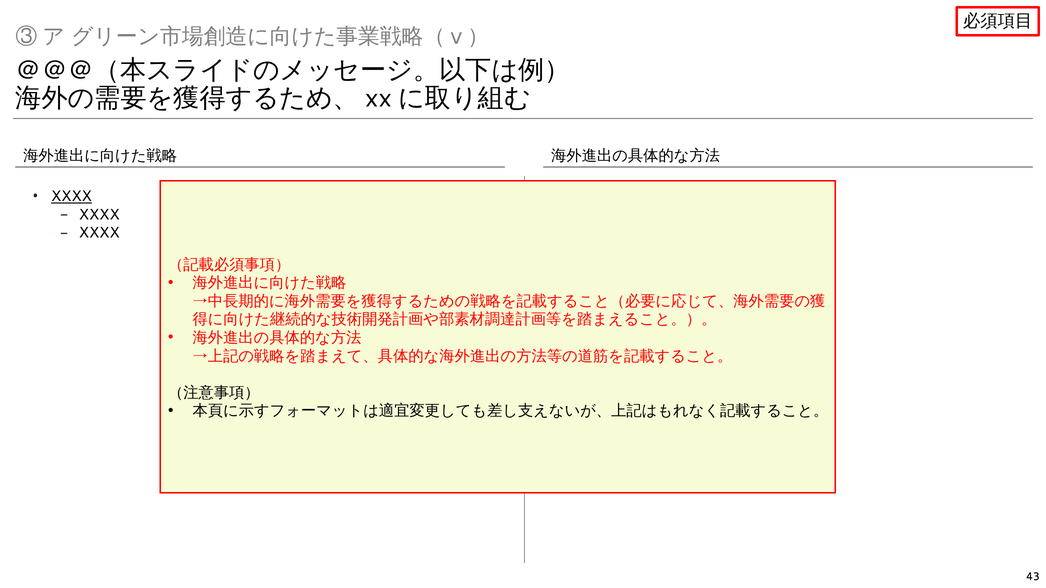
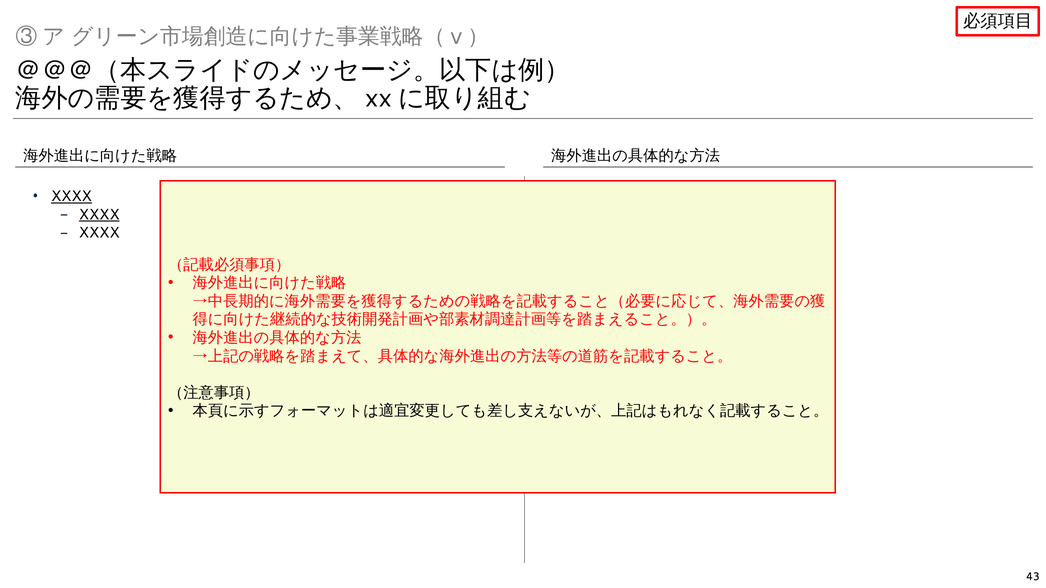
XXXX underline: none -> present (99, 215)
